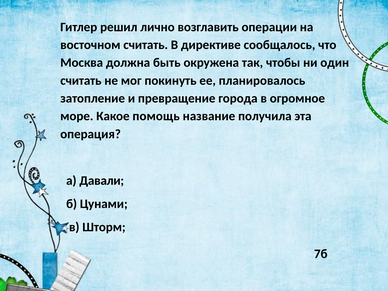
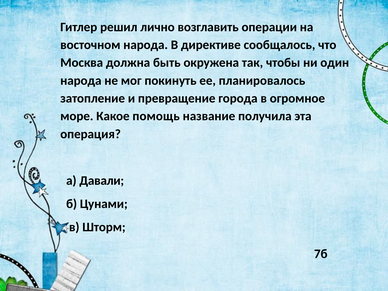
восточном считать: считать -> народа (146, 45)
считать: считать -> народа (81, 81)
